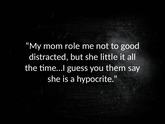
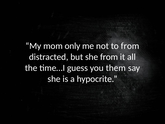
role: role -> only (73, 46)
to good: good -> from (130, 46)
she little: little -> from (109, 57)
